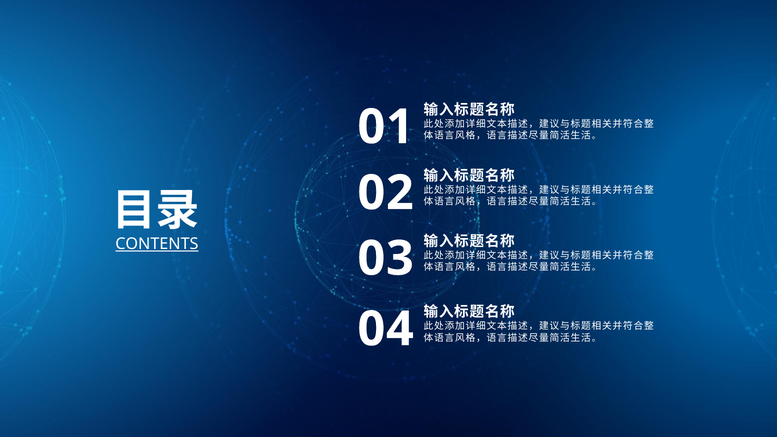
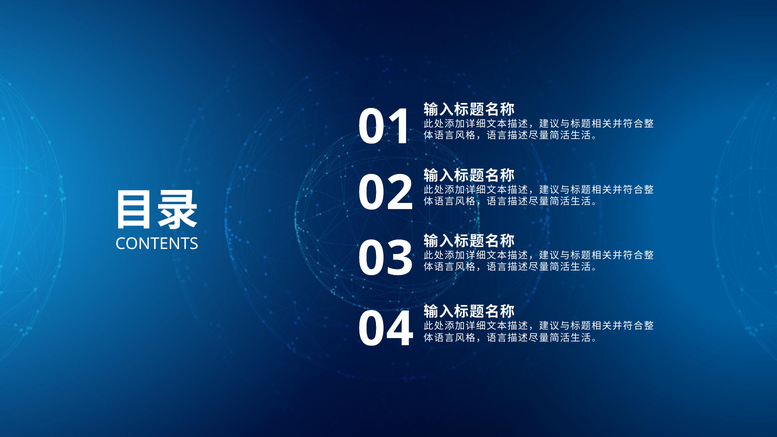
CONTENTS underline: present -> none (157, 244)
